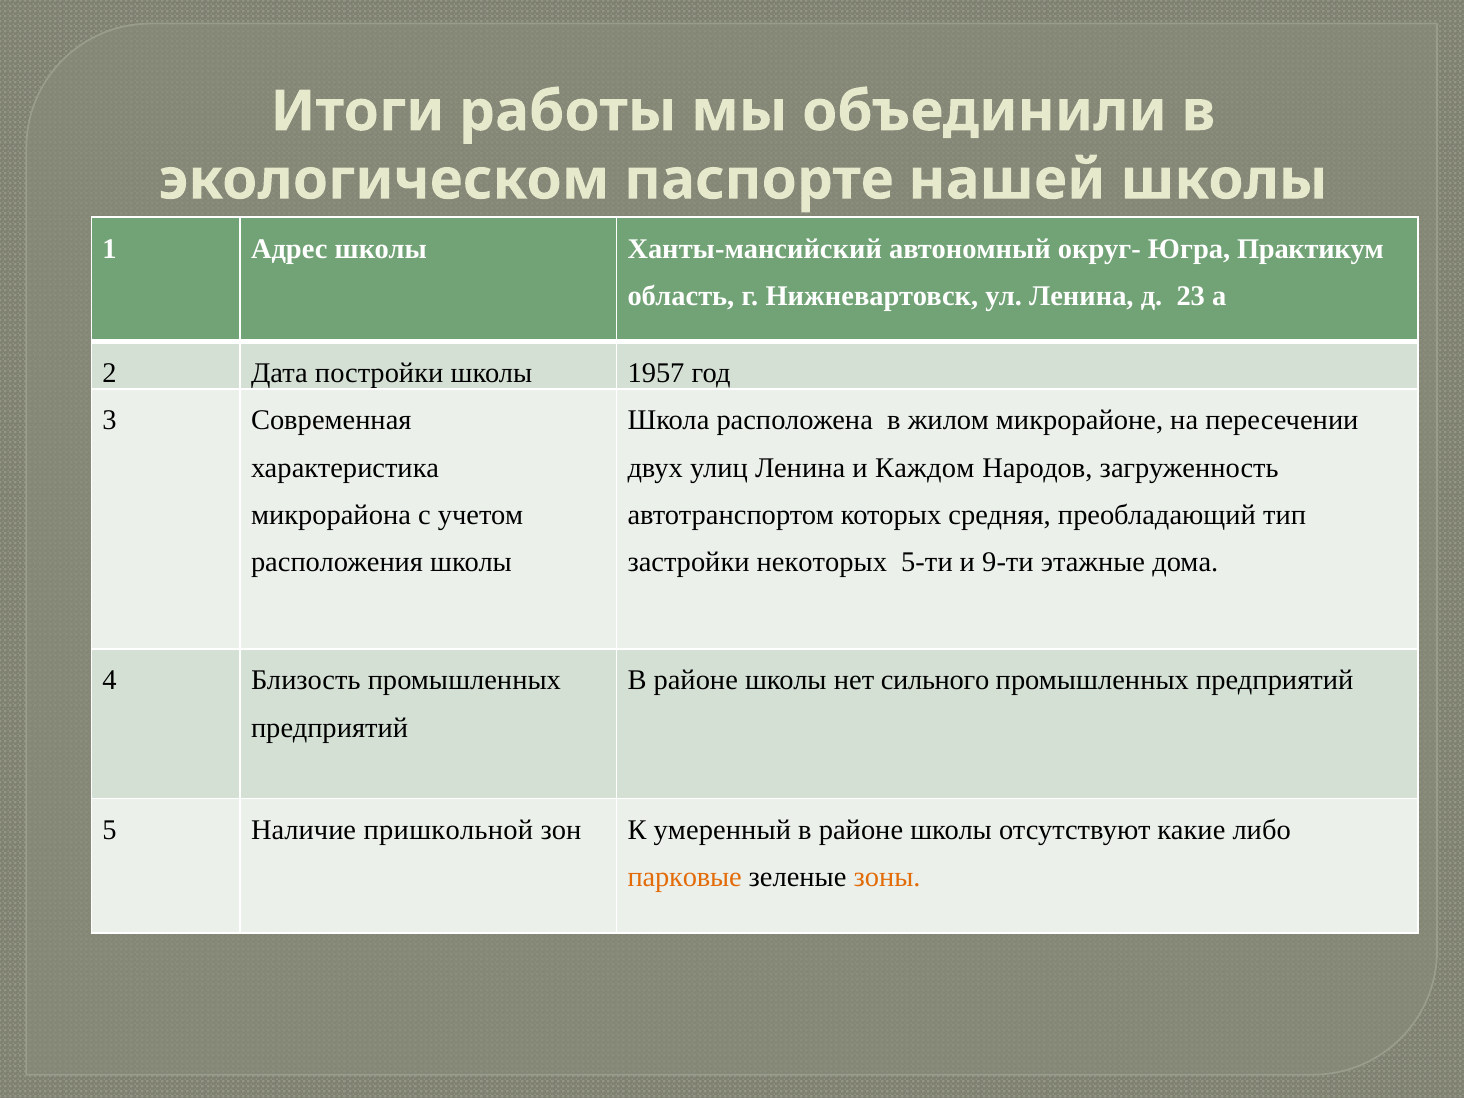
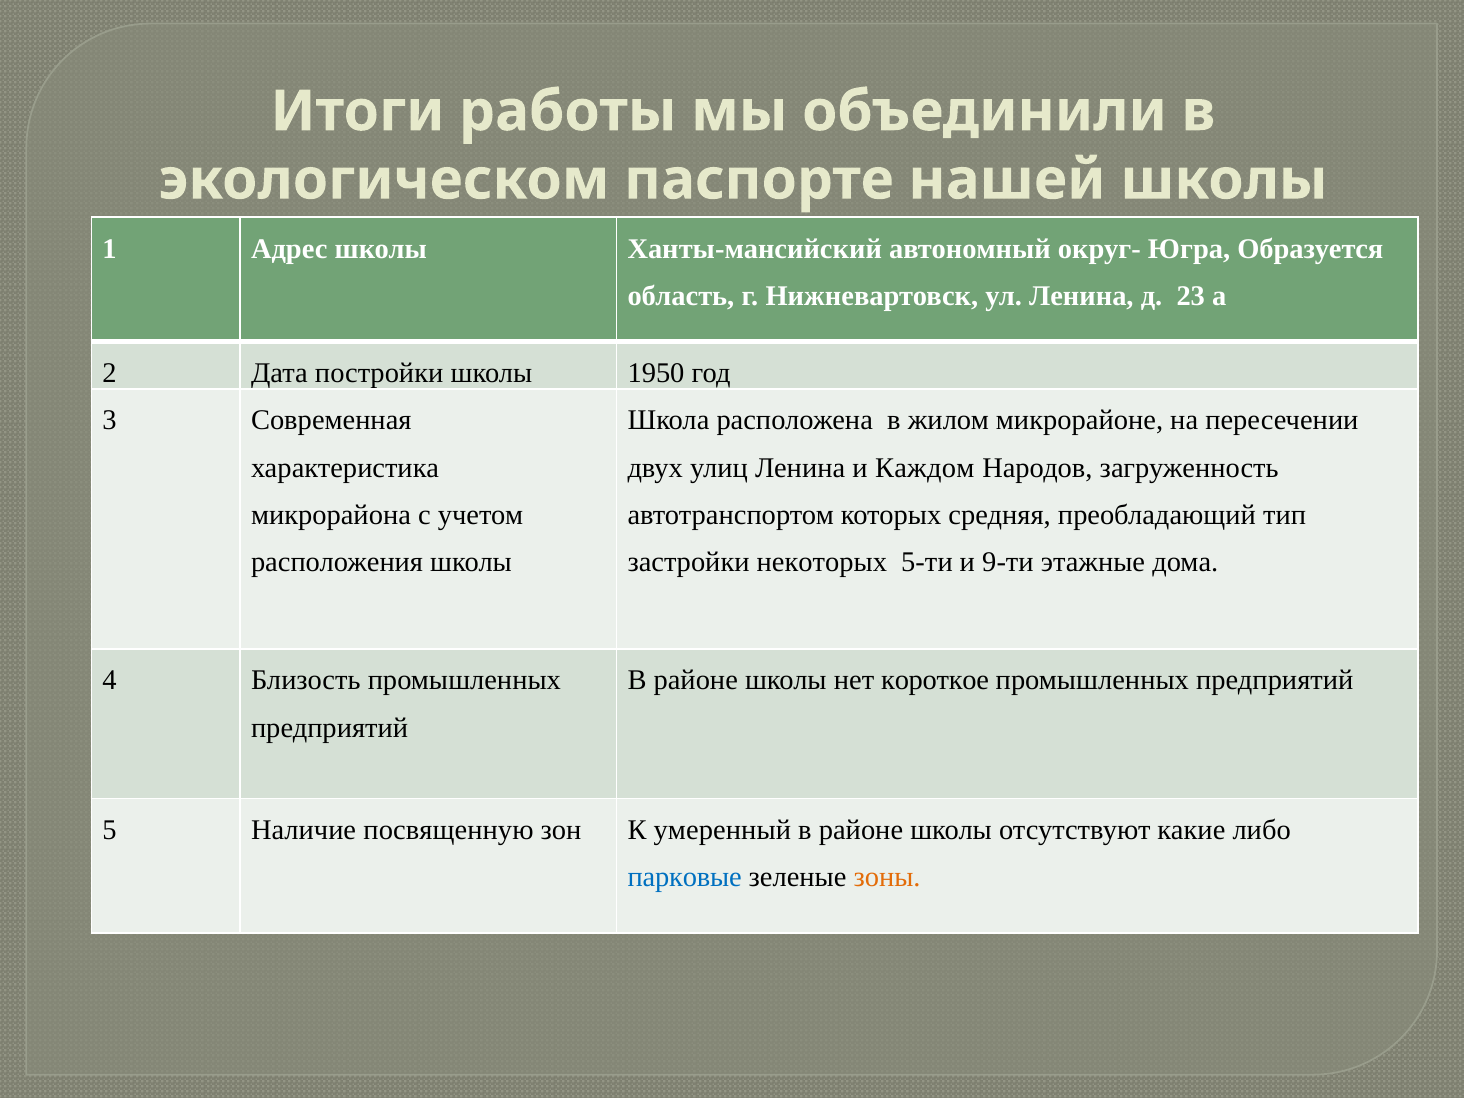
Практикум: Практикум -> Образуется (1310, 249)
1957: 1957 -> 1950 (656, 373)
сильного: сильного -> короткое (935, 680)
пришкольной: пришкольной -> посвященную (449, 830)
парковые colour: orange -> blue (685, 877)
